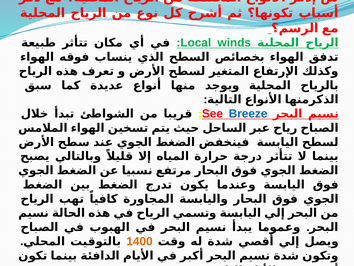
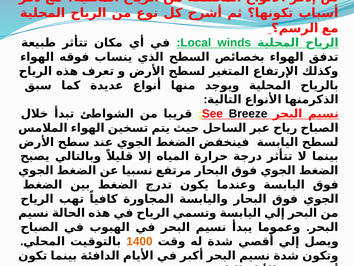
Breeze colour: blue -> black (248, 114)
